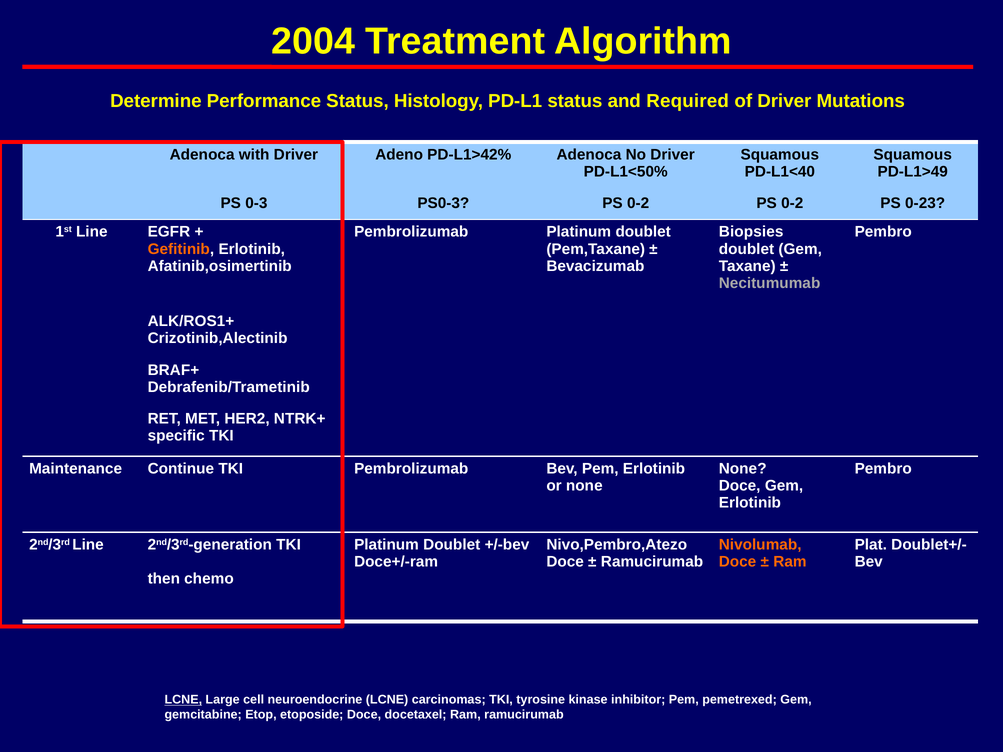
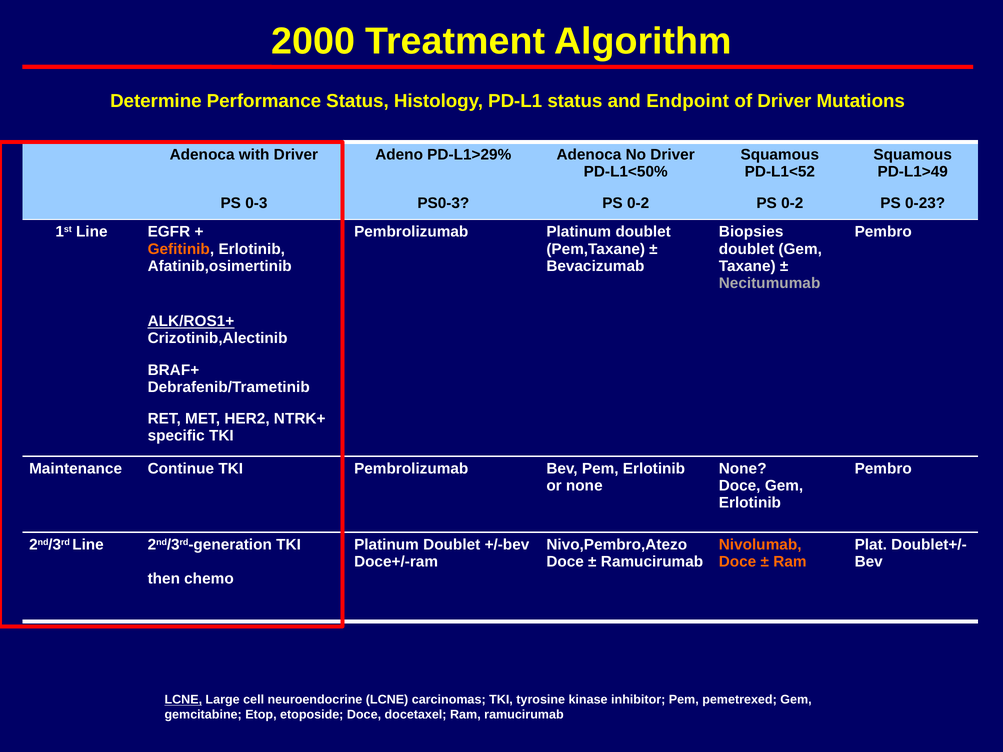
2004: 2004 -> 2000 (313, 41)
Required: Required -> Endpoint (688, 101)
PD-L1>42%: PD-L1>42% -> PD-L1>29% (469, 155)
PD-L1<40: PD-L1<40 -> PD-L1<52 (780, 172)
ALK/ROS1+ underline: none -> present (191, 321)
